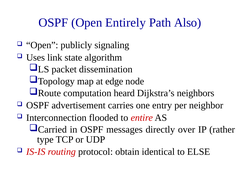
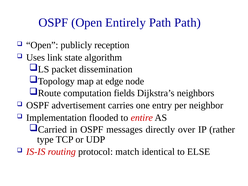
Path Also: Also -> Path (188, 23)
signaling: signaling -> reception (112, 45)
heard: heard -> fields (124, 93)
Interconnection: Interconnection -> Implementation (56, 118)
obtain: obtain -> match (127, 152)
